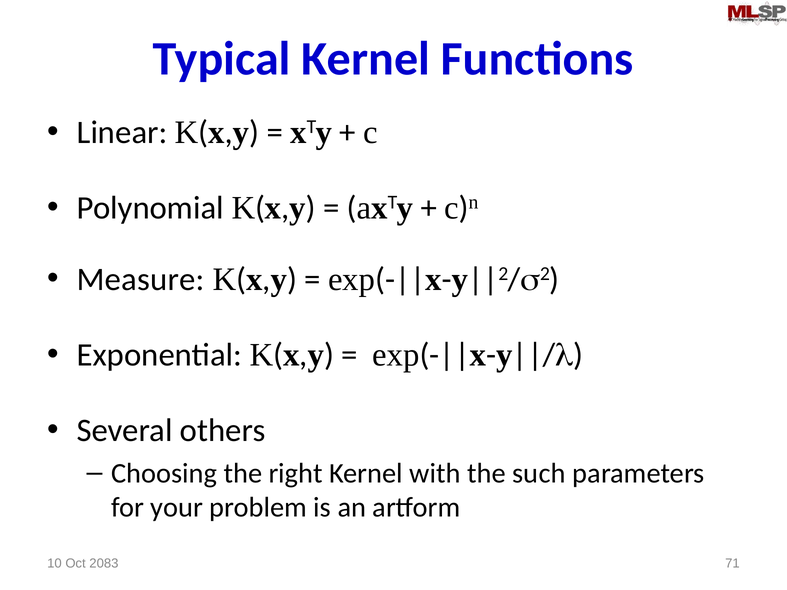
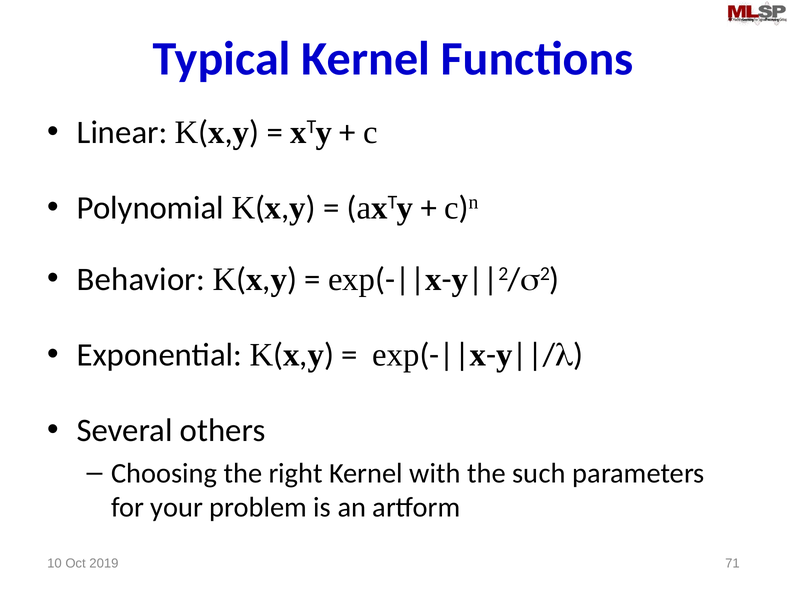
Measure: Measure -> Behavior (141, 280)
2083: 2083 -> 2019 (104, 564)
